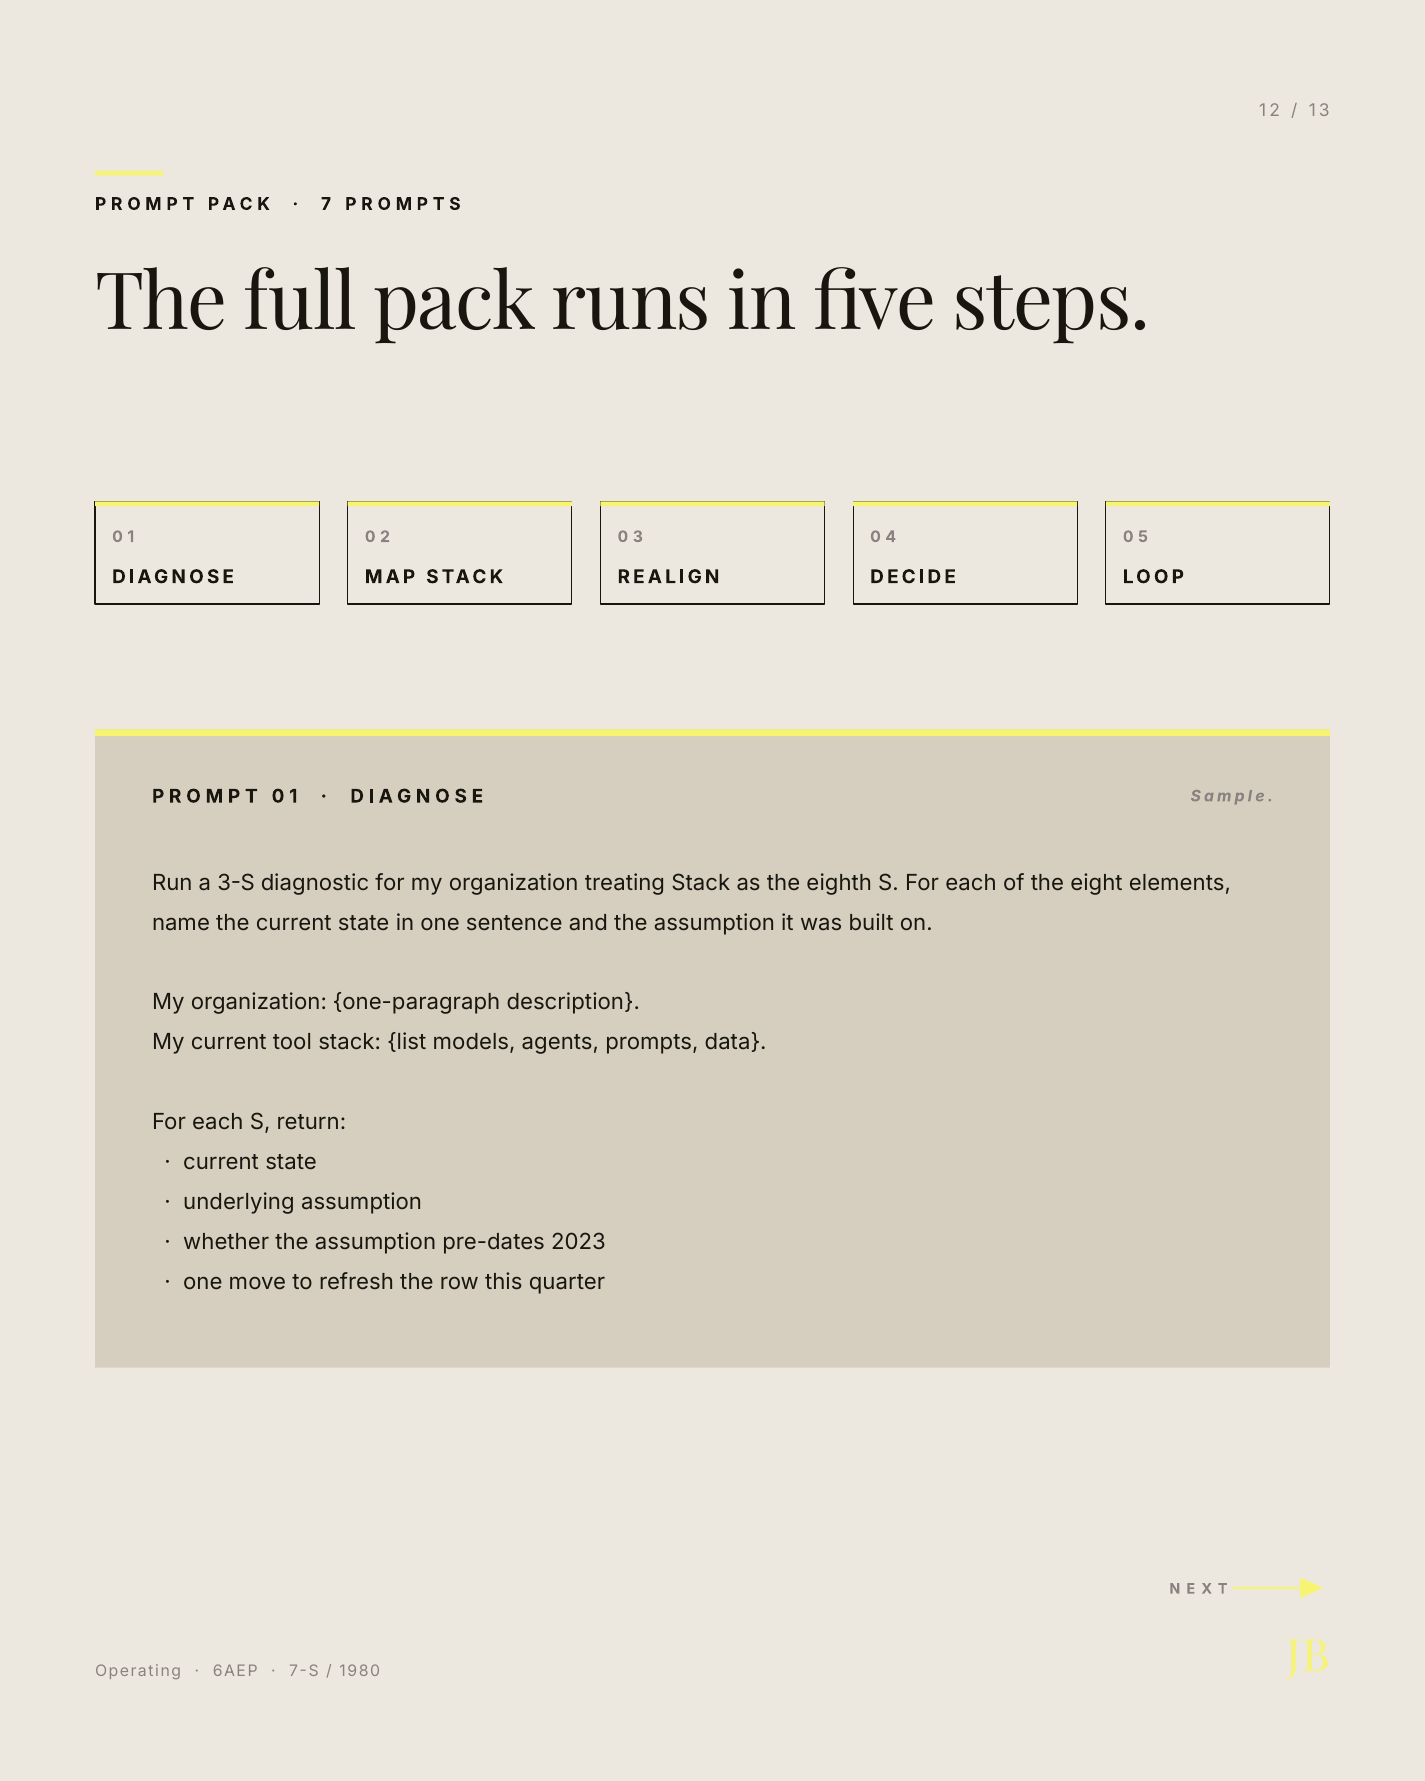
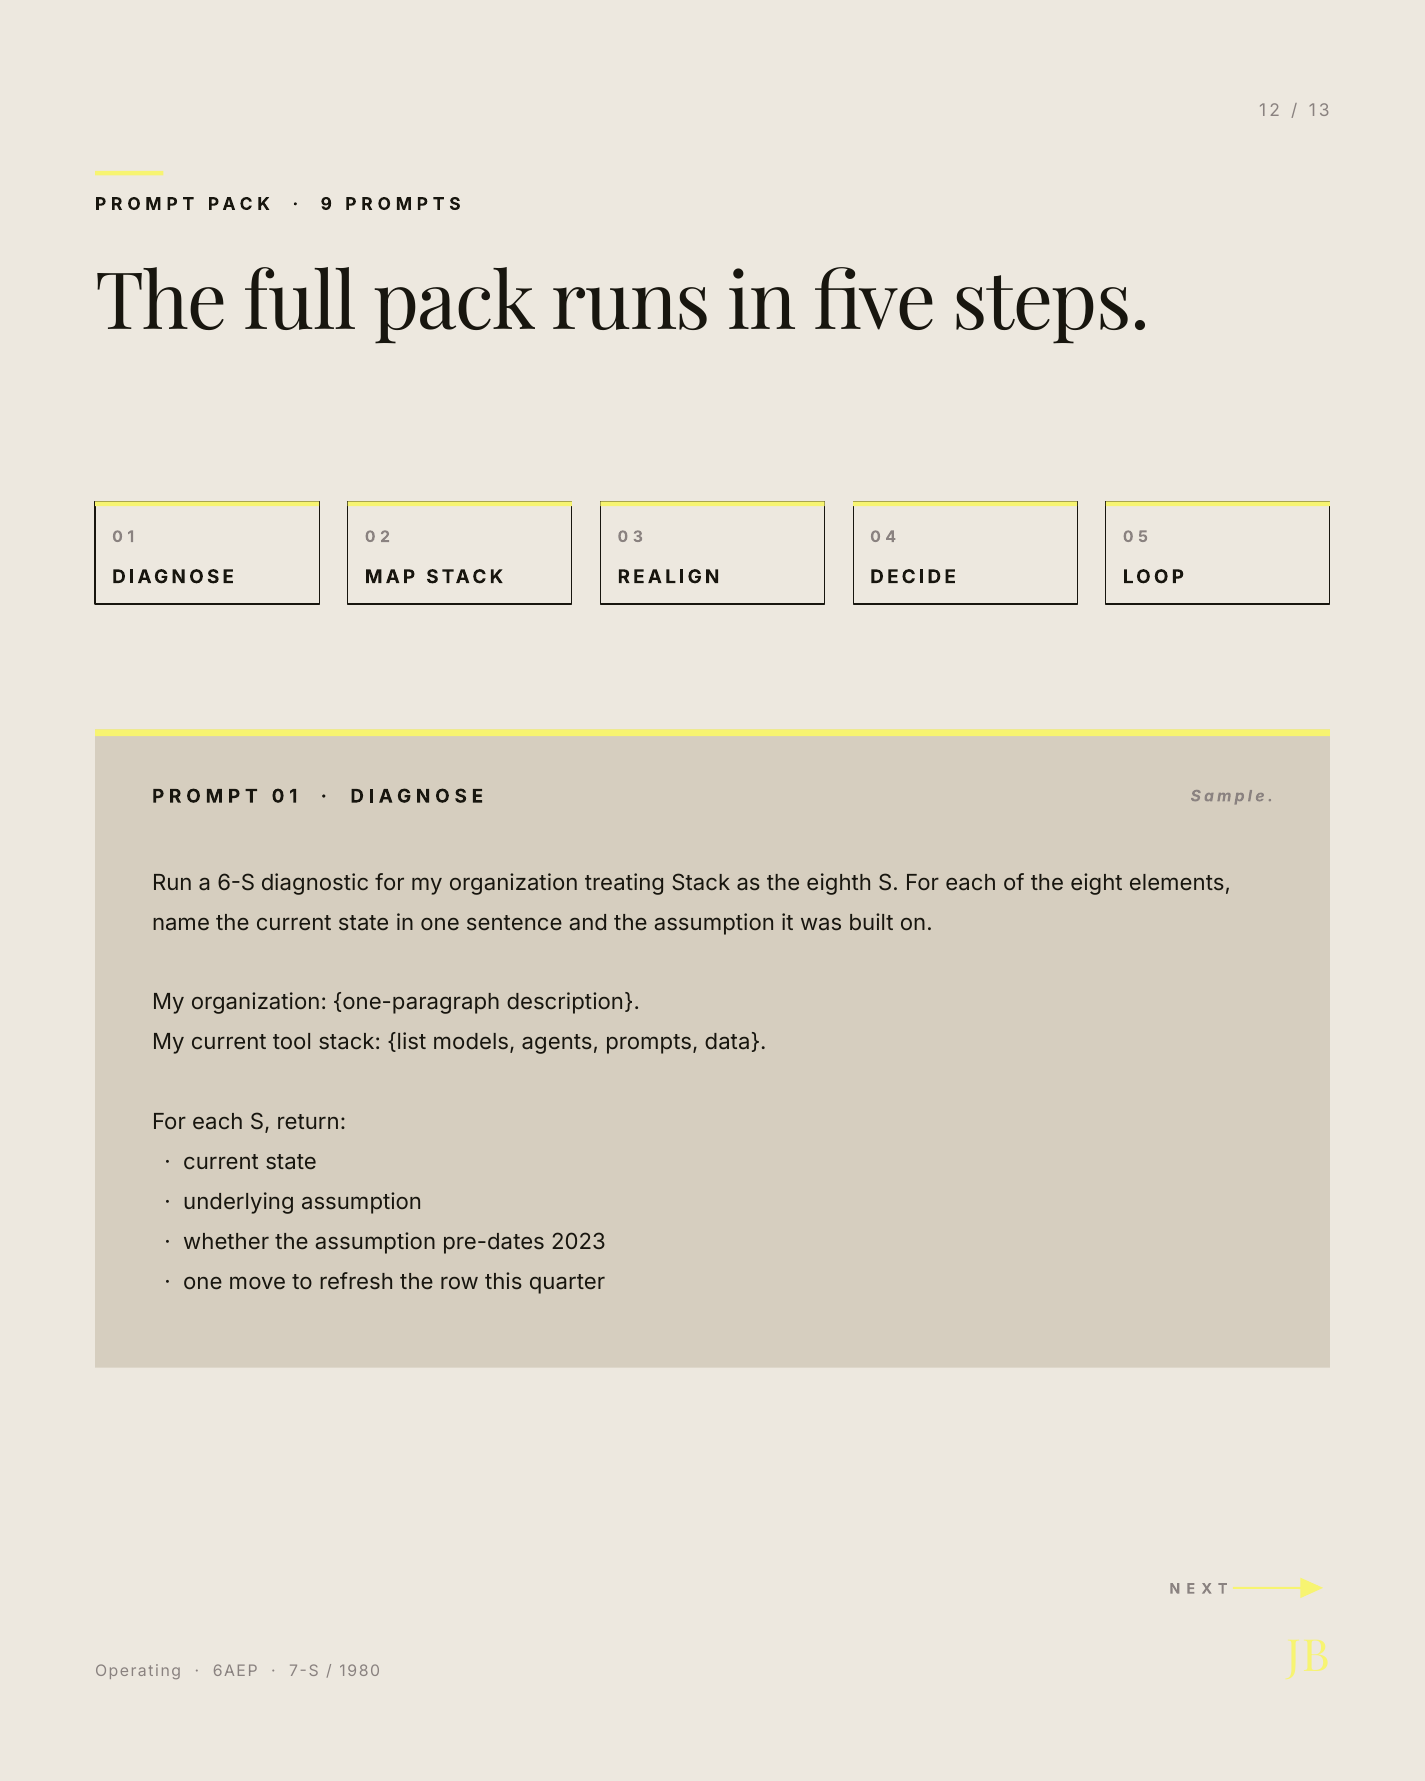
7: 7 -> 9 (326, 204)
3-S: 3-S -> 6-S (236, 883)
